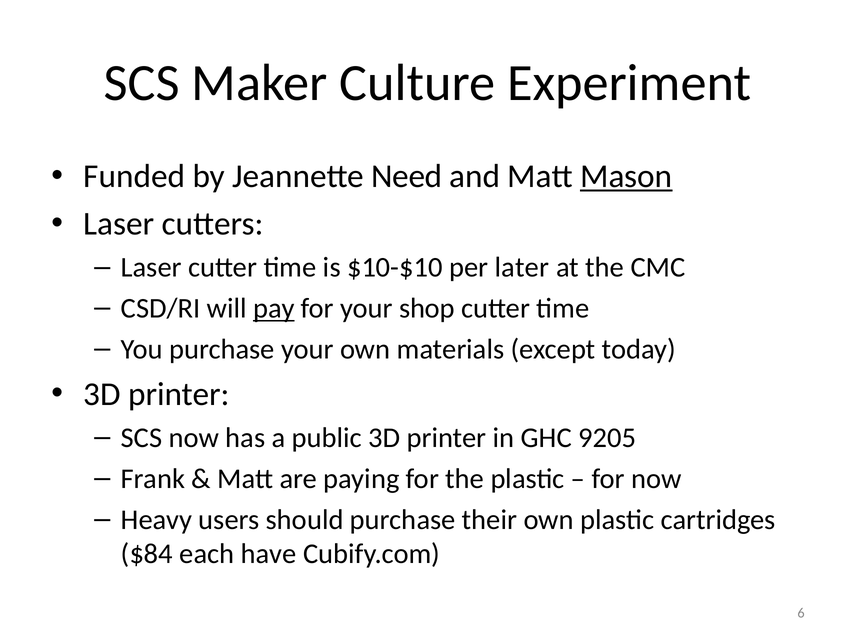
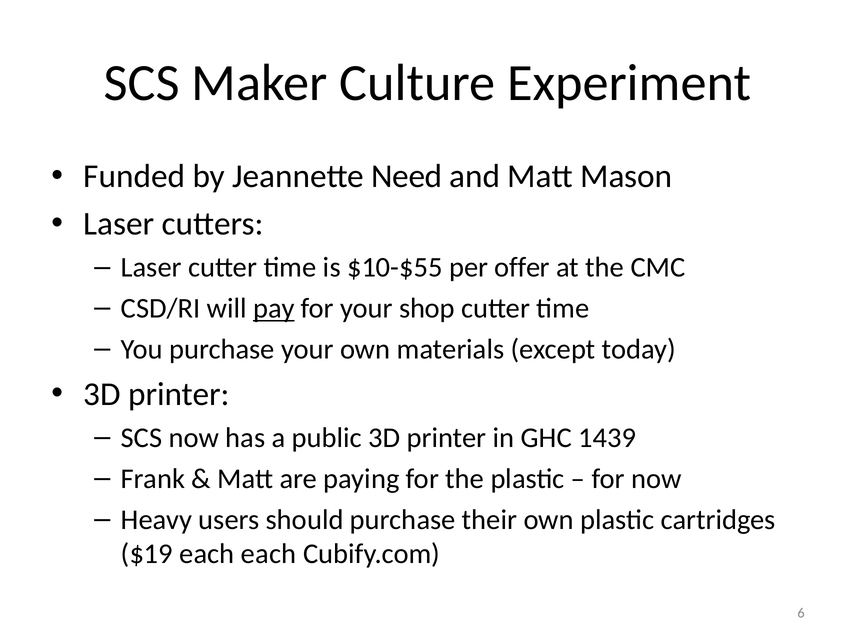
Mason underline: present -> none (626, 176)
$10-$10: $10-$10 -> $10-$55 (395, 267)
later: later -> offer (522, 267)
9205: 9205 -> 1439 (607, 438)
$84: $84 -> $19 (147, 554)
each have: have -> each (269, 554)
